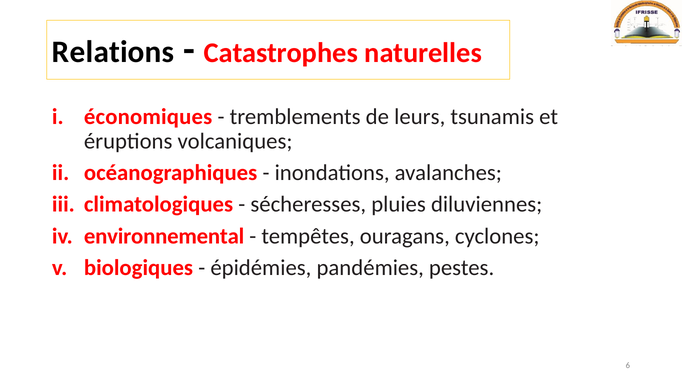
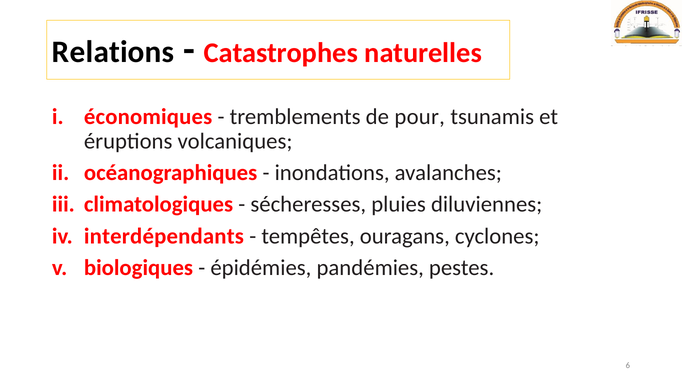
leurs: leurs -> pour (420, 117)
environnemental: environnemental -> interdépendants (164, 236)
